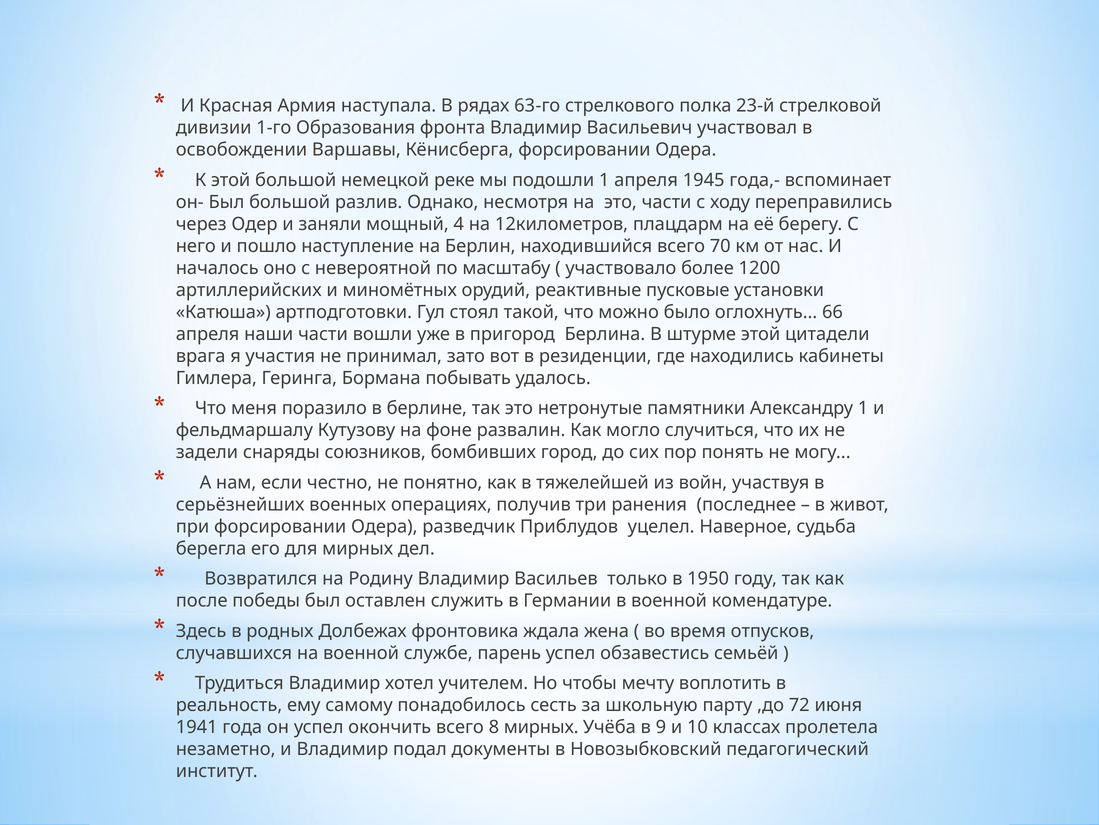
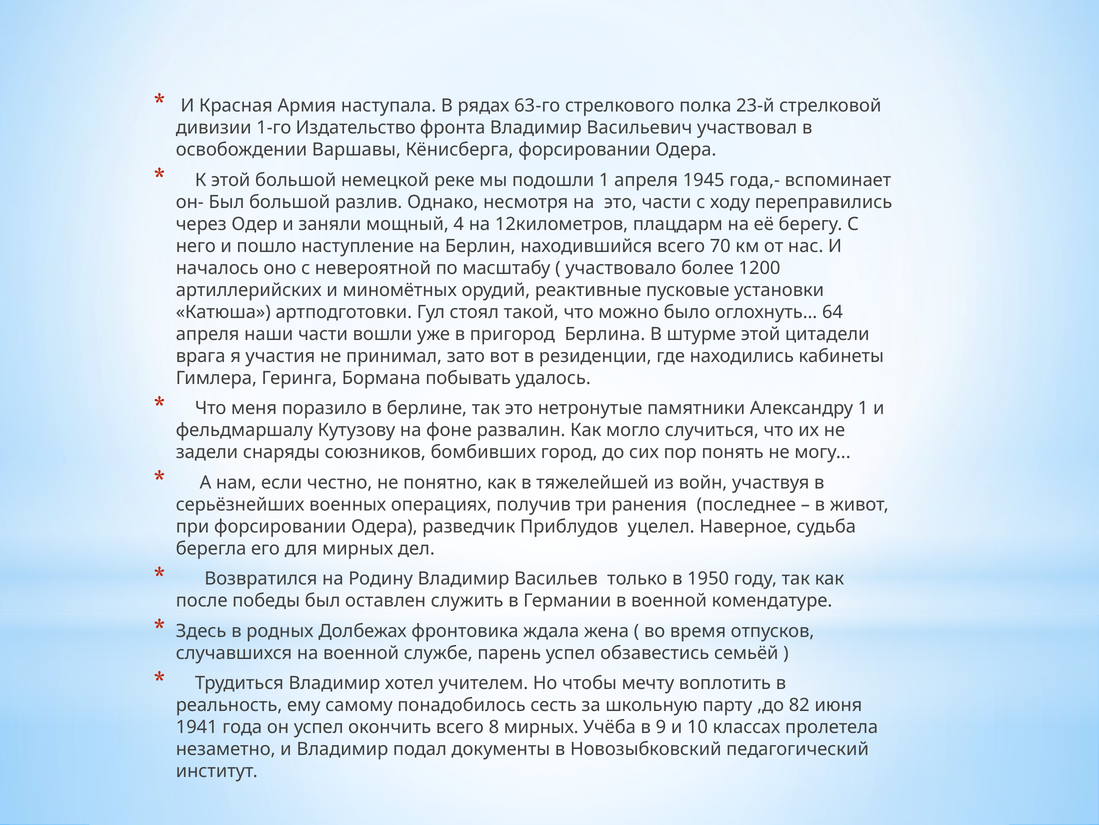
Образования: Образования -> Издательство (356, 128)
66: 66 -> 64 (832, 312)
72: 72 -> 82 (799, 705)
